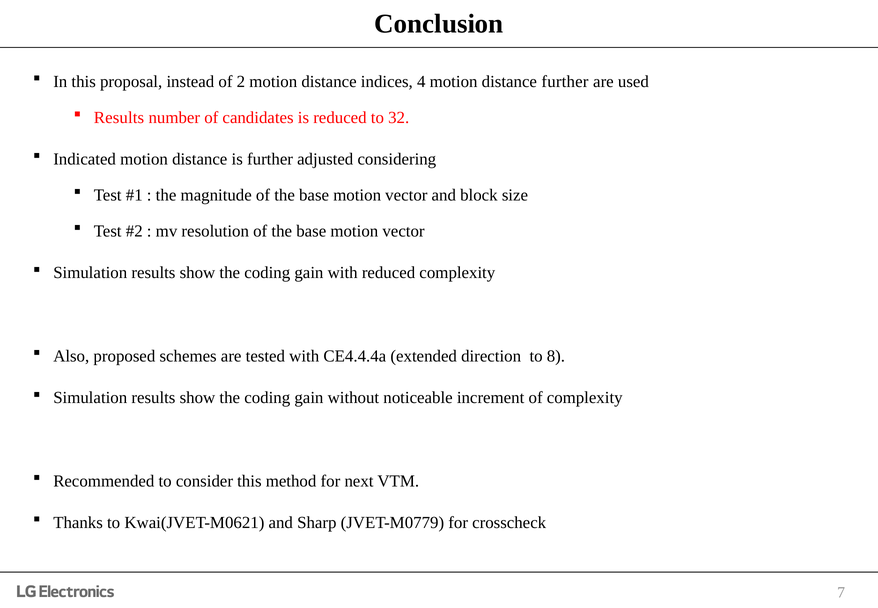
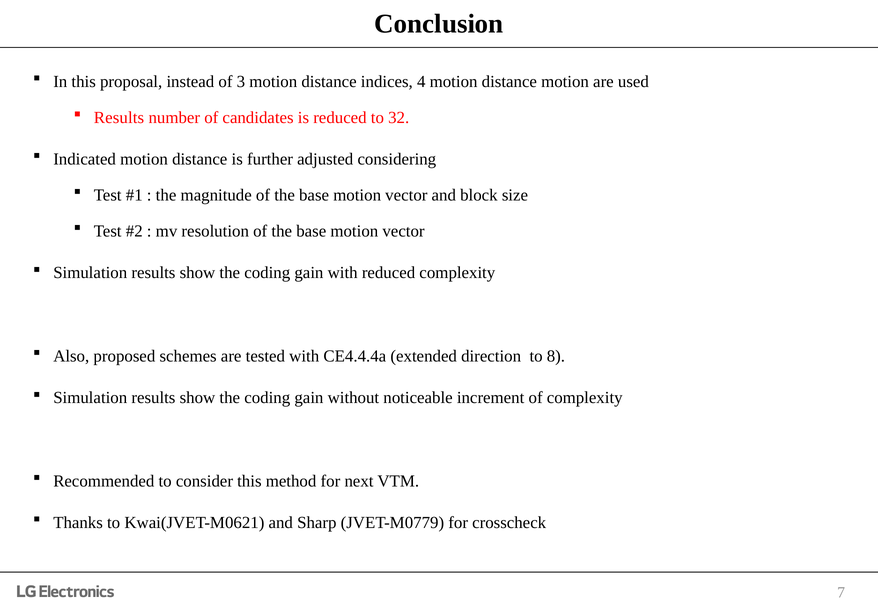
2: 2 -> 3 (241, 81)
distance further: further -> motion (565, 81)
